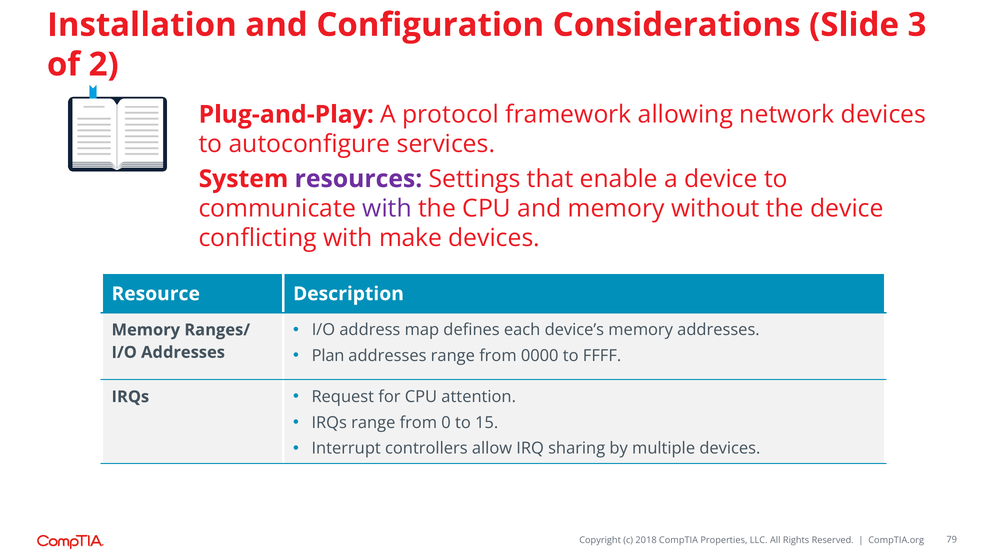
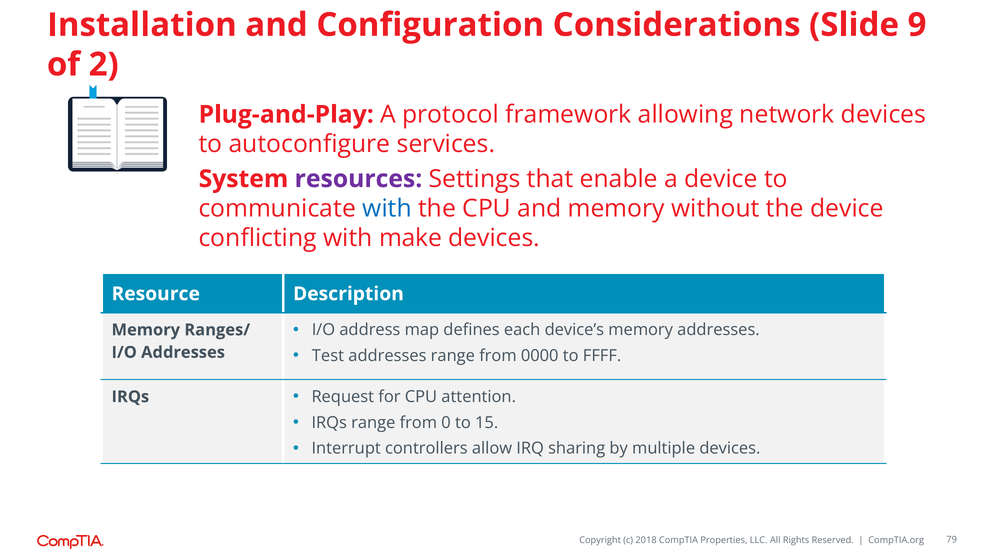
3: 3 -> 9 (917, 25)
with colour: purple -> blue (387, 209)
Plan: Plan -> Test (328, 356)
